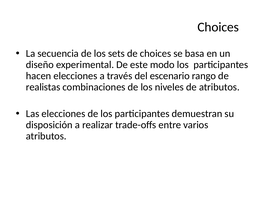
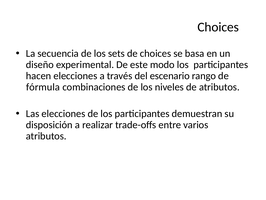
realistas: realistas -> fórmula (43, 87)
